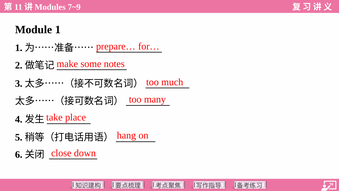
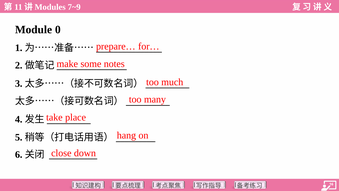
Module 1: 1 -> 0 (58, 30)
